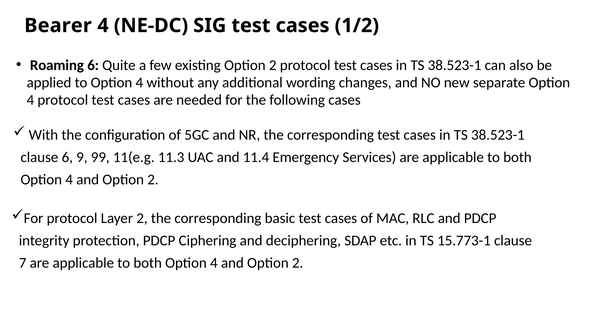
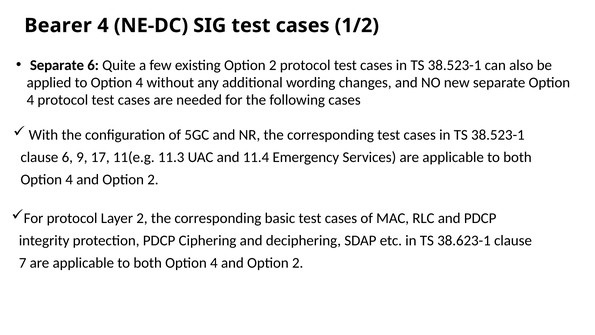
Roaming: Roaming -> Separate (57, 65)
99: 99 -> 17 (100, 157)
15.773-1: 15.773-1 -> 38.623-1 (464, 240)
